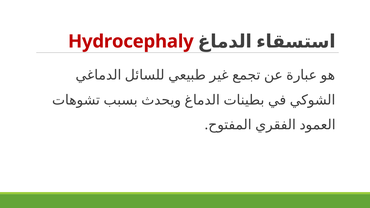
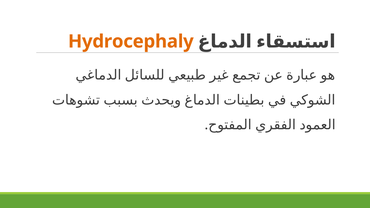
Hydrocephaly colour: red -> orange (131, 41)
